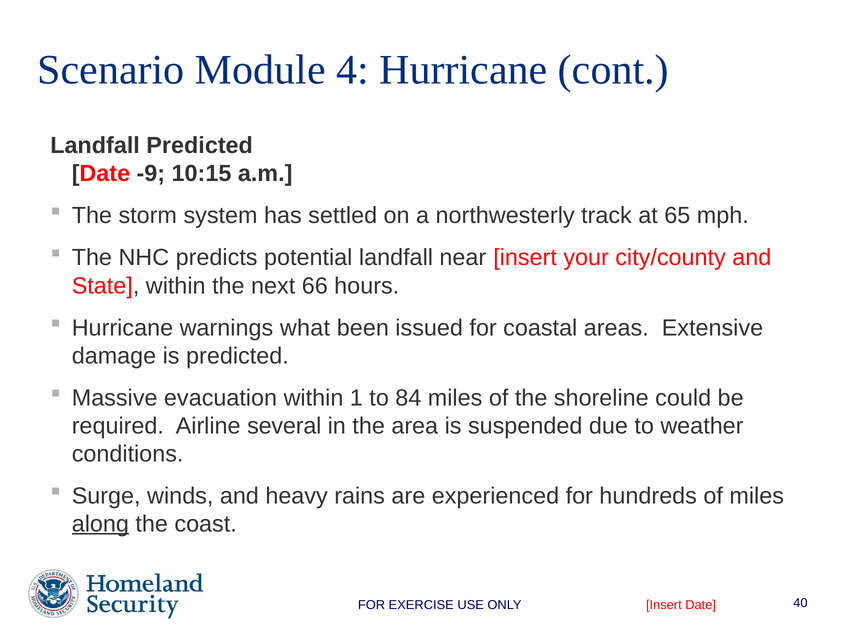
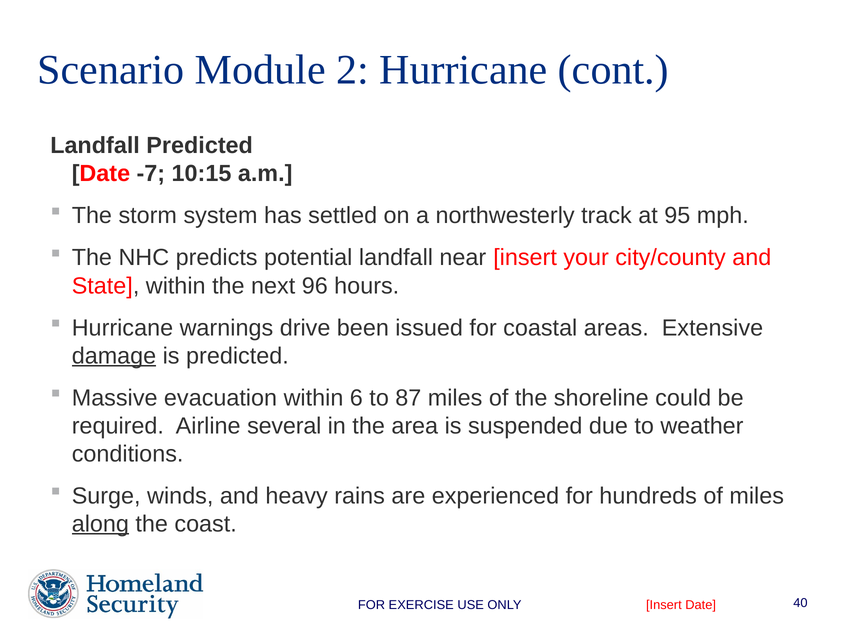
4: 4 -> 2 (353, 70)
-9: -9 -> -7 (151, 174)
65: 65 -> 95 (677, 216)
66: 66 -> 96 (315, 286)
what: what -> drive (305, 328)
damage underline: none -> present (114, 356)
1: 1 -> 6 (356, 398)
84: 84 -> 87 (408, 398)
